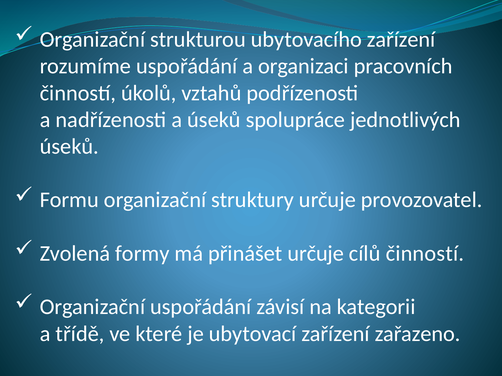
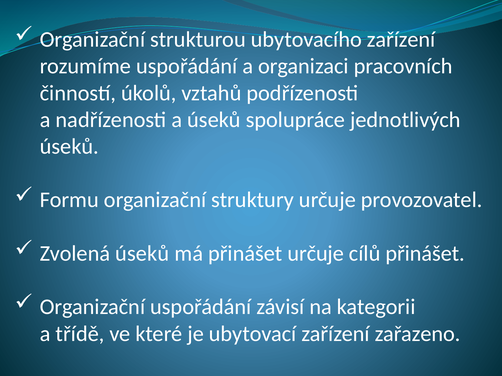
Zvolená formy: formy -> úseků (142, 254)
cílů činností: činností -> přinášet (425, 254)
